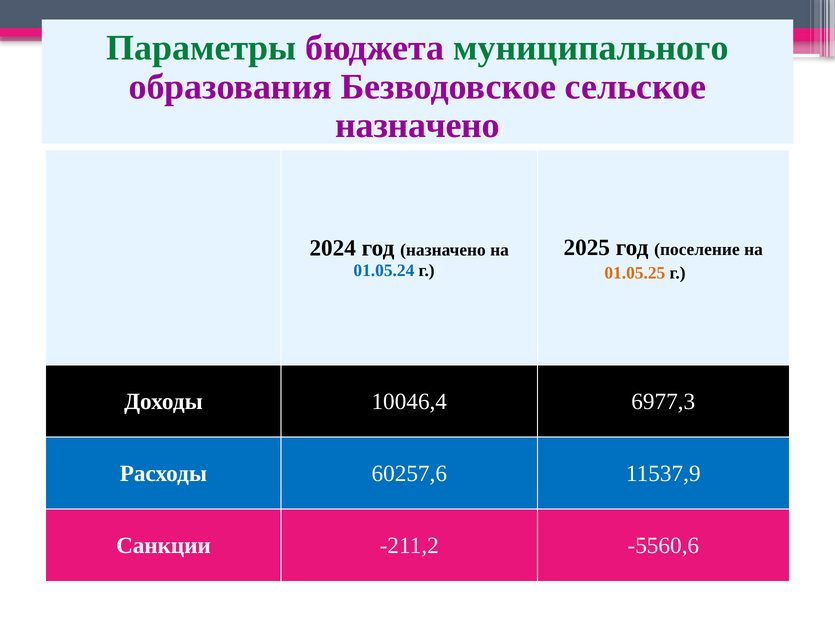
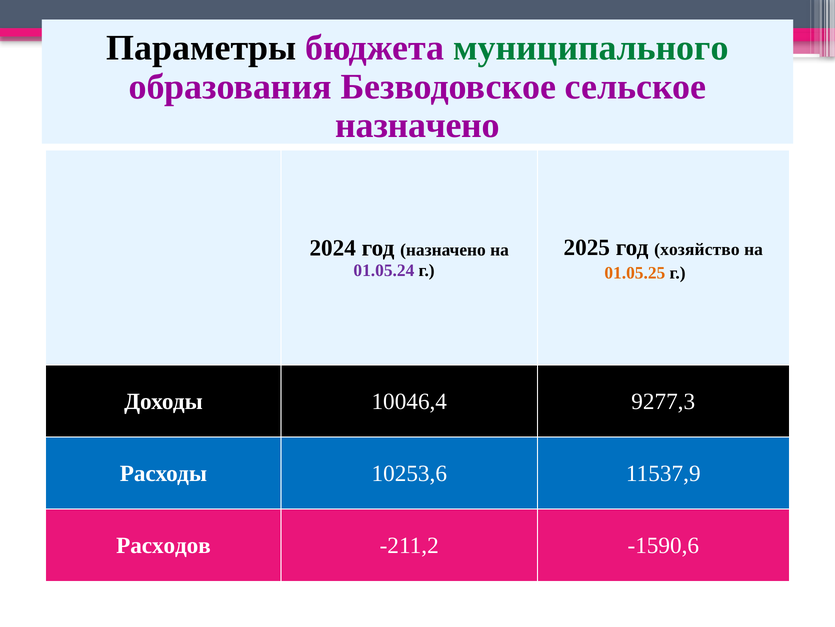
Параметры colour: green -> black (201, 48)
поселение: поселение -> хозяйство (697, 249)
01.05.24 colour: blue -> purple (384, 270)
6977,3: 6977,3 -> 9277,3 (663, 401)
60257,6: 60257,6 -> 10253,6 (409, 473)
Санкции: Санкции -> Расходов (163, 545)
-5560,6: -5560,6 -> -1590,6 (663, 545)
